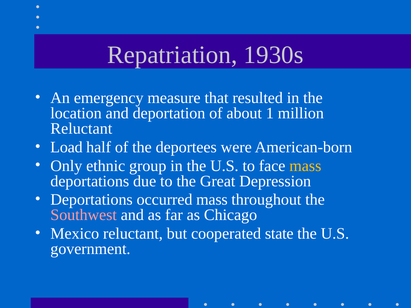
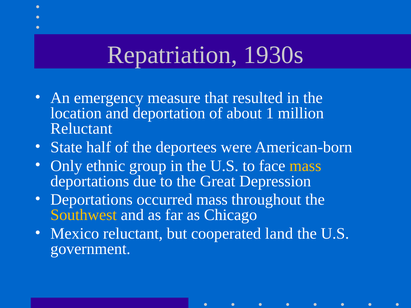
Load: Load -> State (66, 147)
Southwest colour: pink -> yellow (84, 215)
state: state -> land (279, 234)
